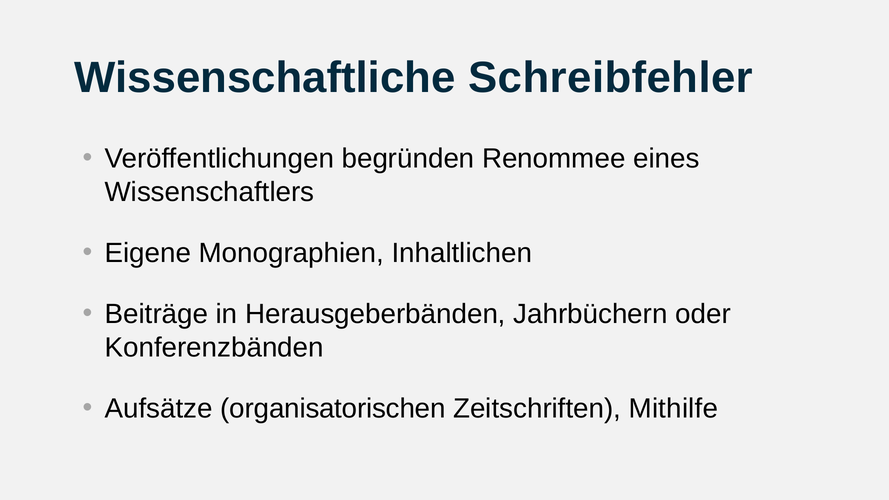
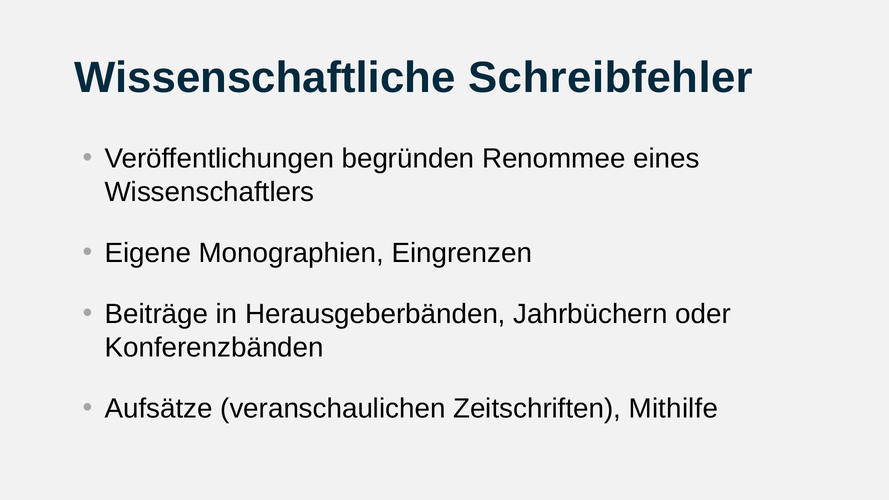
Inhaltlichen: Inhaltlichen -> Eingrenzen (462, 253)
organisatorischen: organisatorischen -> veranschaulichen (333, 409)
